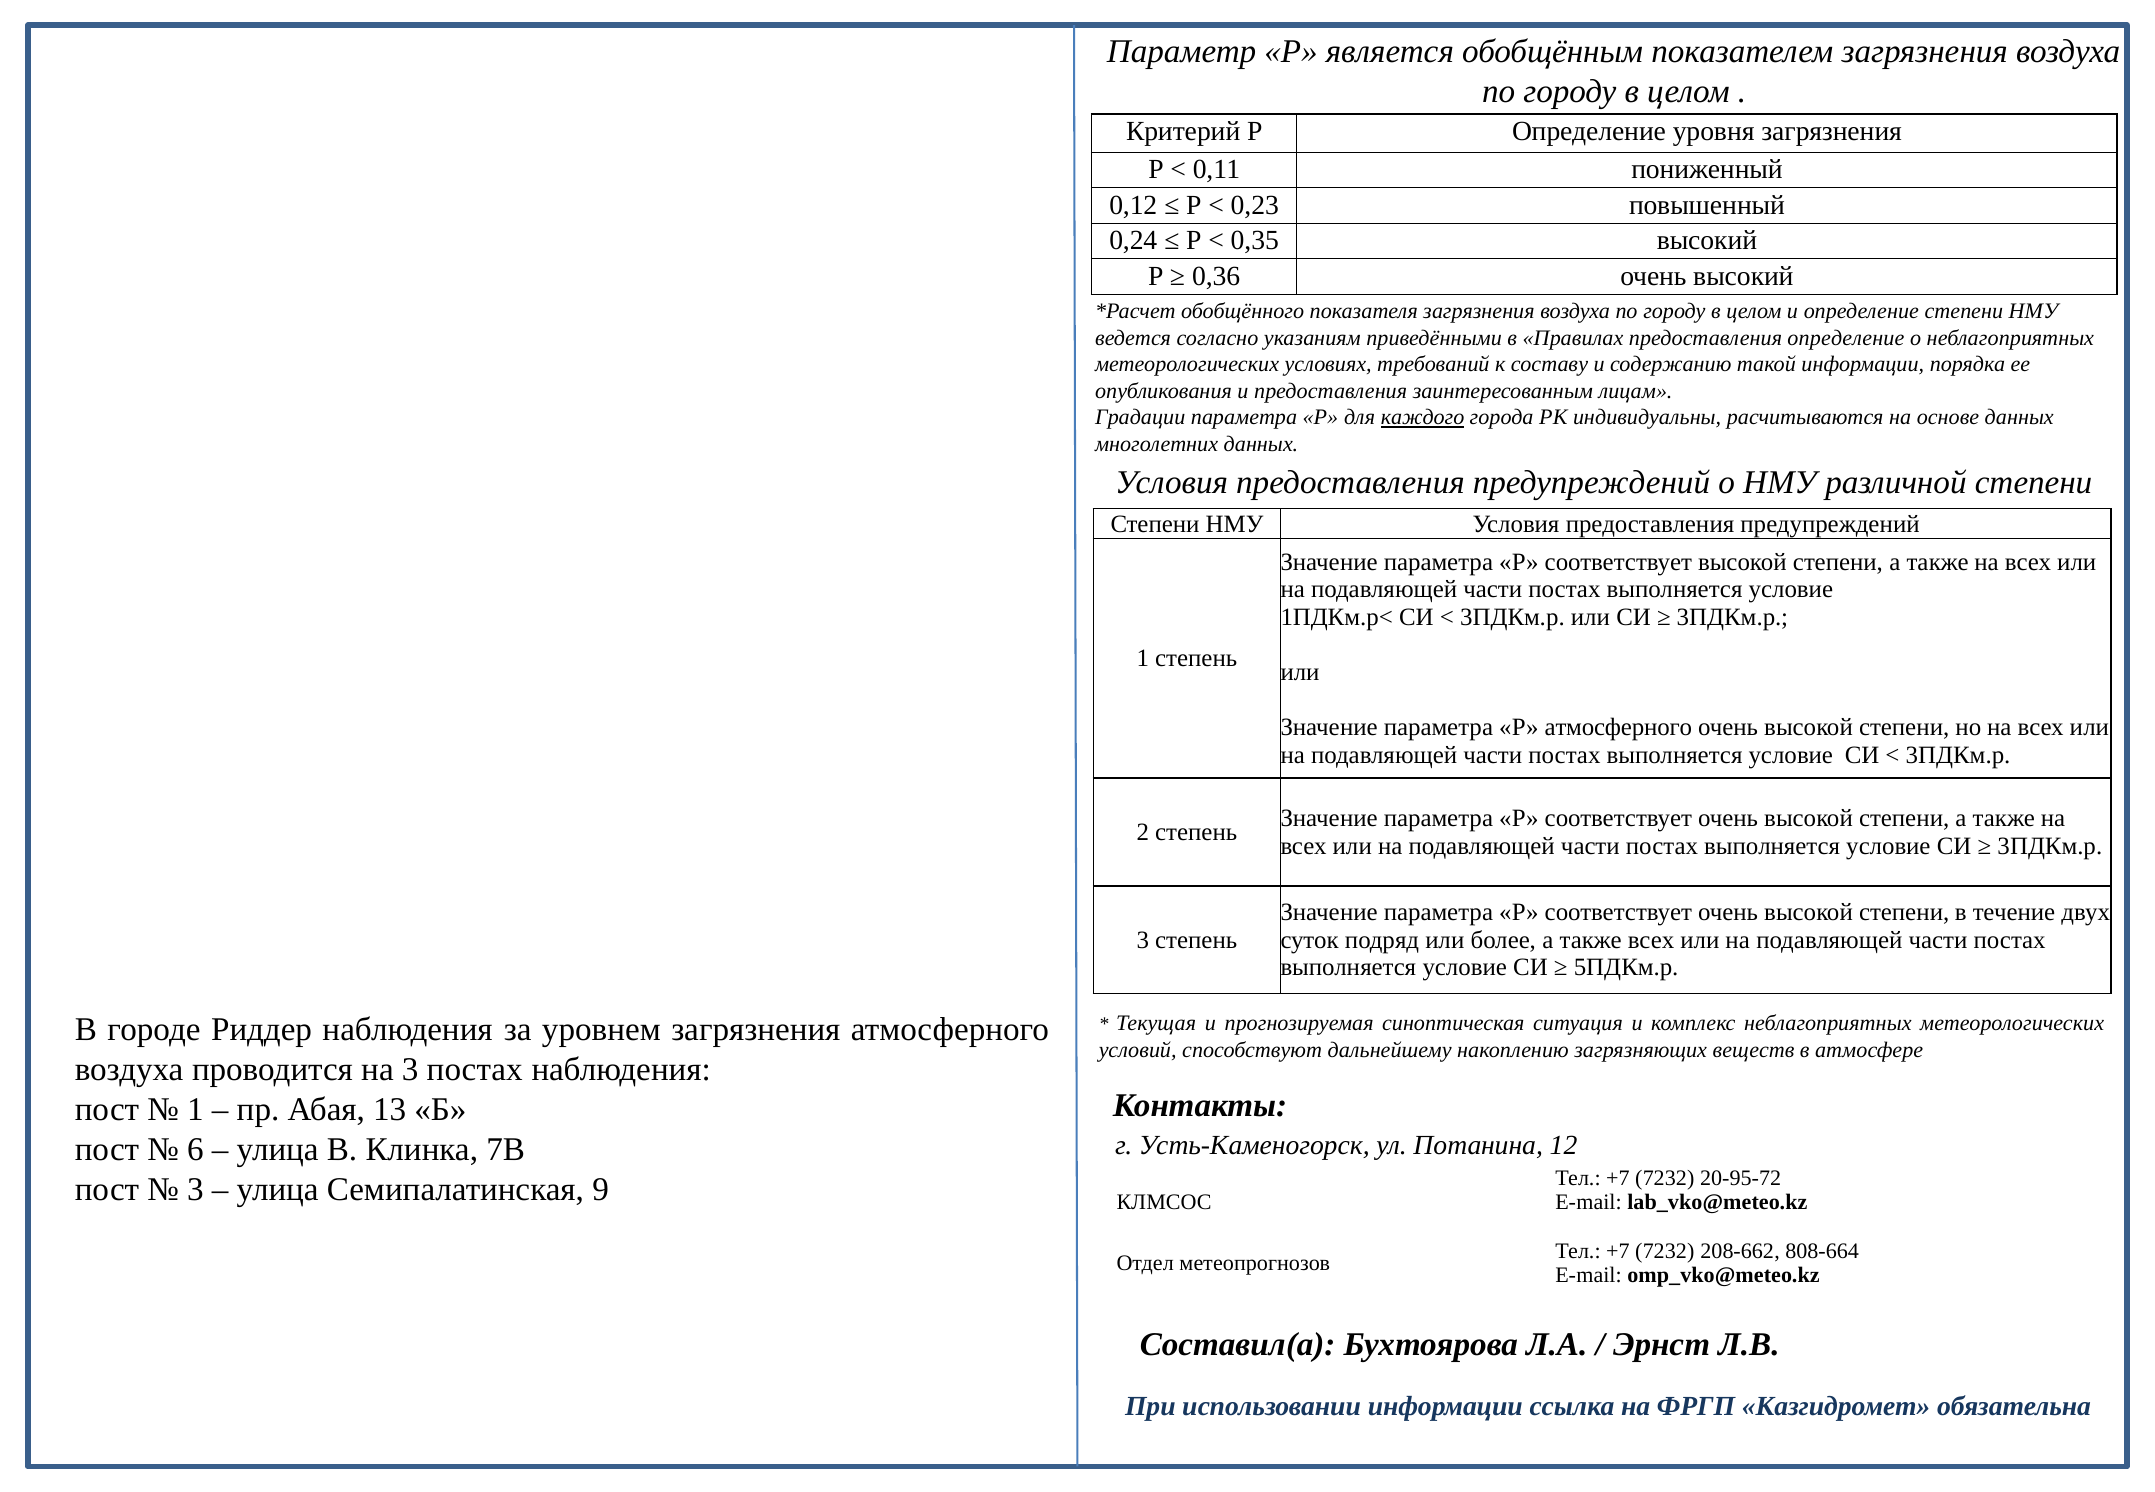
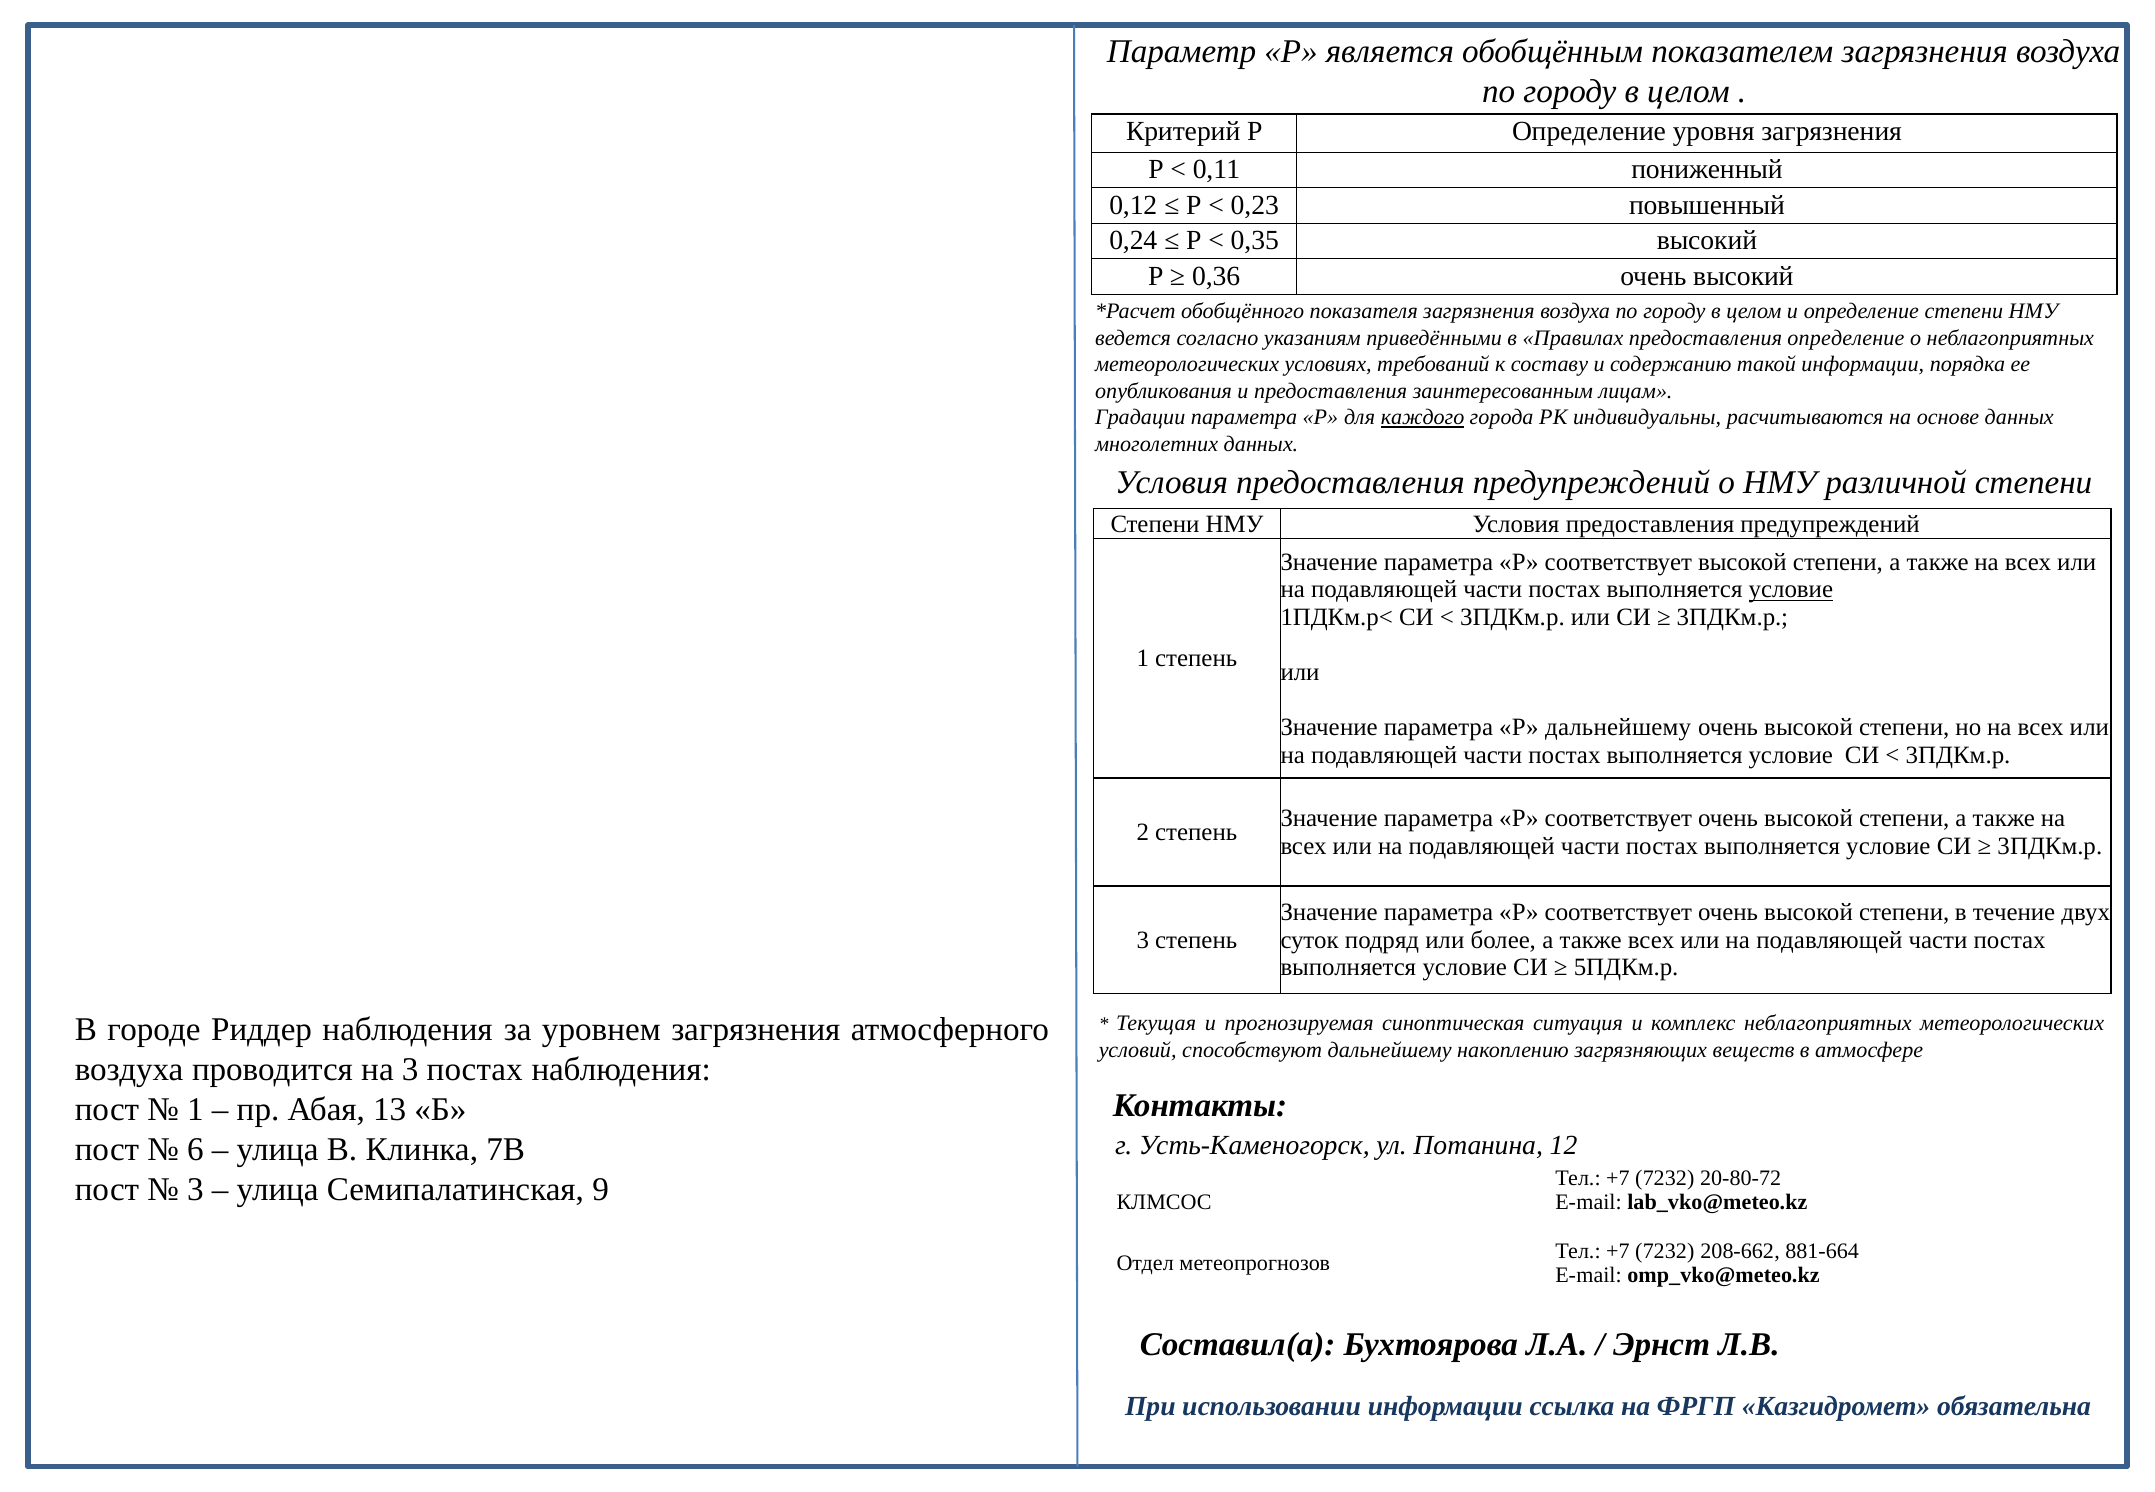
условие underline: none -> present (1791, 590)
Р атмосферного: атмосферного -> дальнейшему (1618, 727)
20-95-72: 20-95-72 -> 20-80-72 (1741, 1178)
808-664: 808-664 -> 881-664 (1822, 1251)
